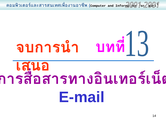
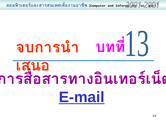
E-mail underline: none -> present (82, 98)
